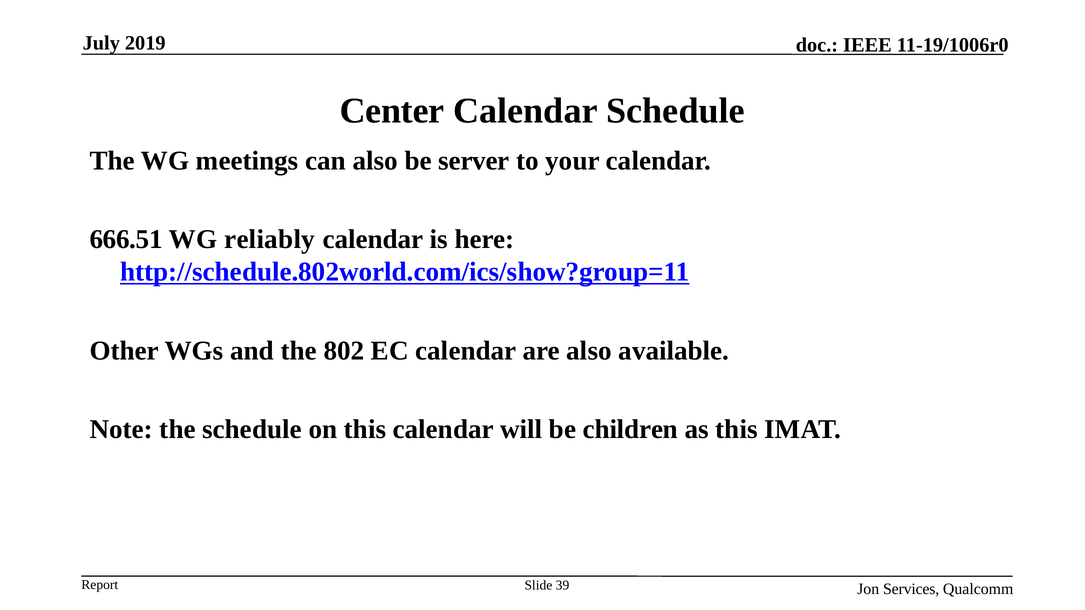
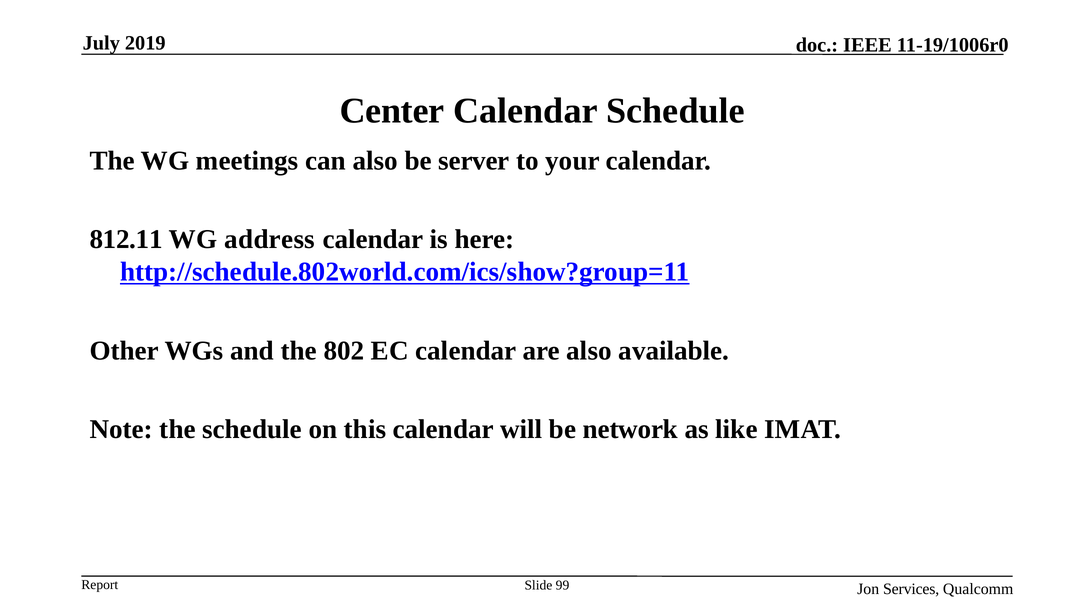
666.51: 666.51 -> 812.11 (126, 239)
reliably: reliably -> address (270, 239)
children: children -> network (630, 429)
as this: this -> like (737, 429)
39: 39 -> 99 (563, 585)
